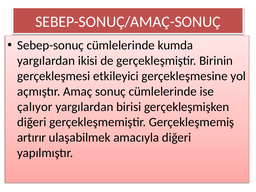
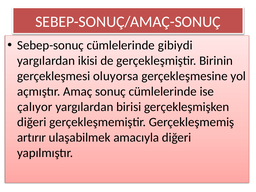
kumda: kumda -> gibiydi (175, 45)
etkileyici: etkileyici -> oluyorsa (116, 76)
